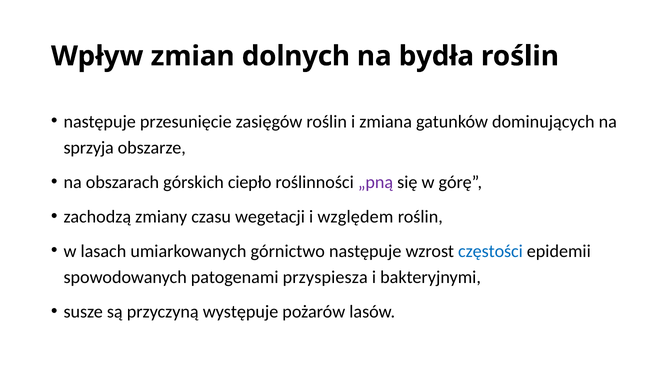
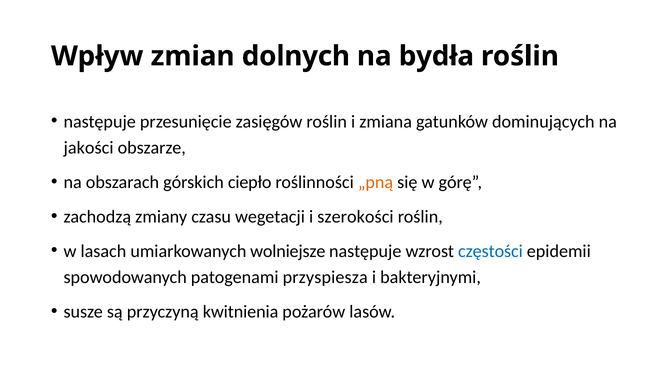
sprzyja: sprzyja -> jakości (89, 148)
„pną colour: purple -> orange (376, 182)
względem: względem -> szerokości (355, 217)
górnictwo: górnictwo -> wolniejsze (288, 251)
występuje: występuje -> kwitnienia (241, 312)
